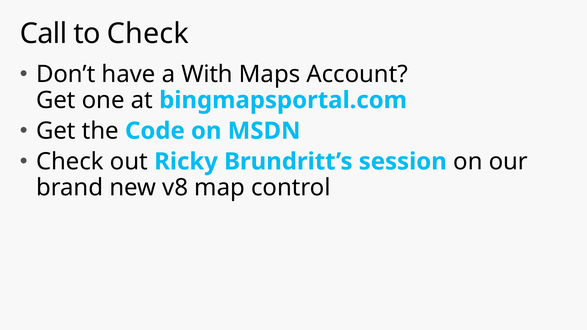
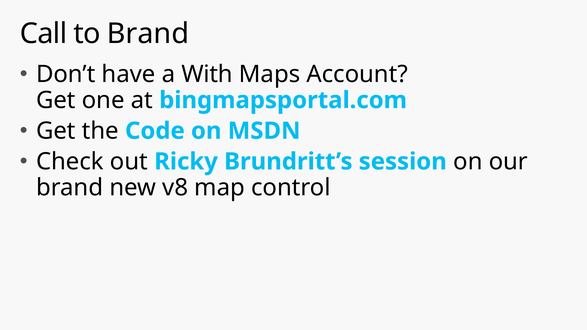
to Check: Check -> Brand (148, 34)
